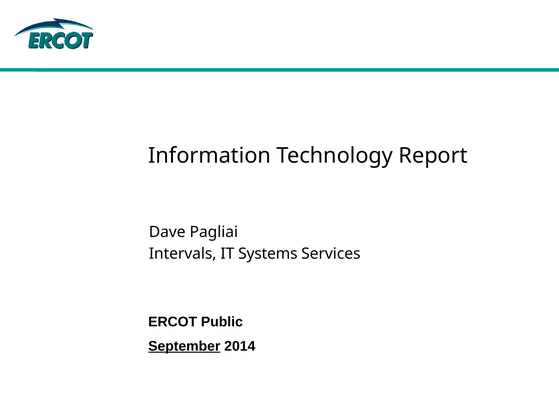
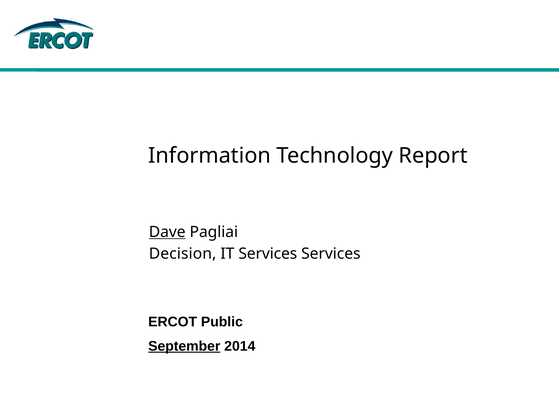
Dave underline: none -> present (167, 232)
Intervals: Intervals -> Decision (183, 254)
IT Systems: Systems -> Services (268, 254)
